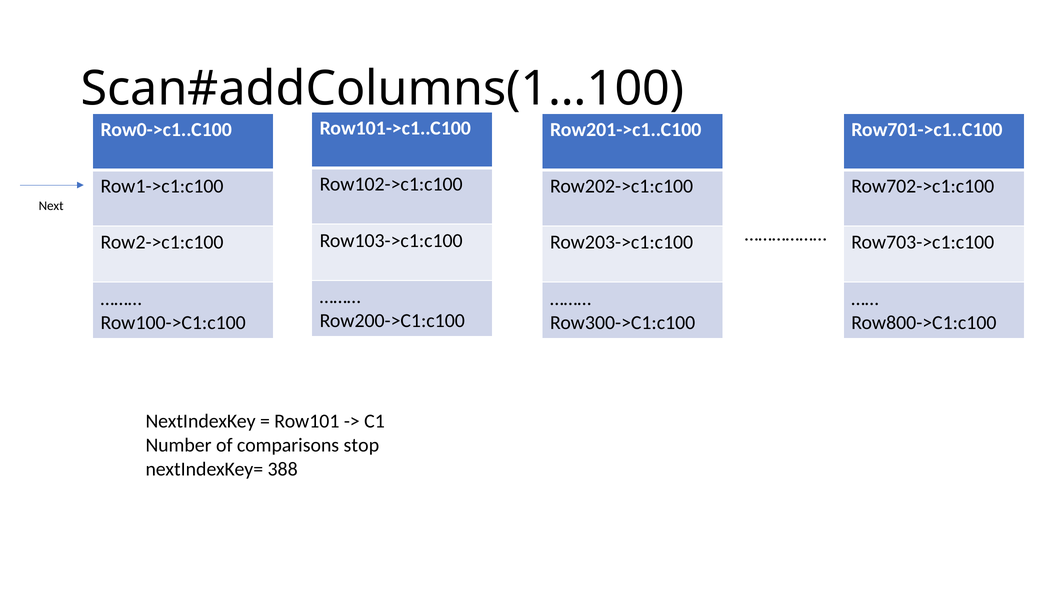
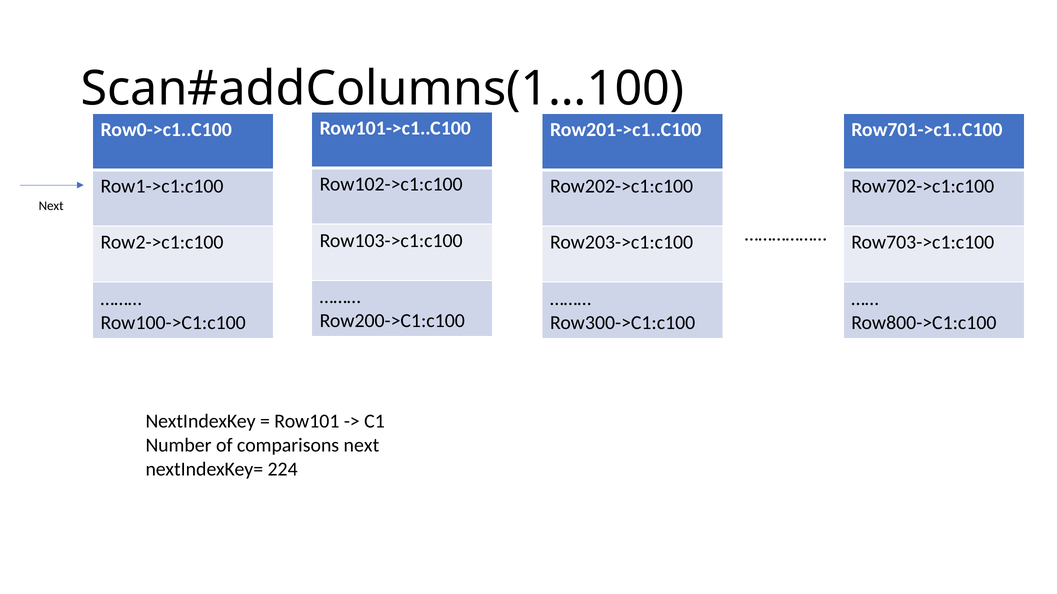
comparisons stop: stop -> next (361, 446)
388: 388 -> 224 (283, 469)
